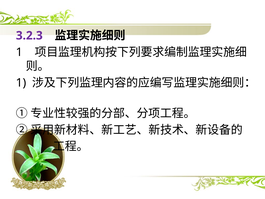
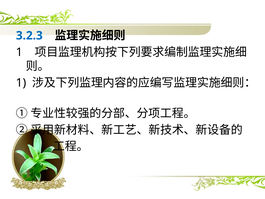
3.2.3 colour: purple -> blue (29, 36)
